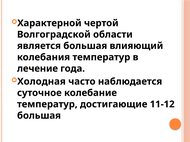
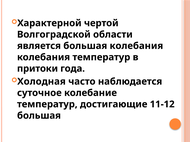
большая влияющий: влияющий -> колебания (136, 46)
лечение: лечение -> притоки (38, 69)
